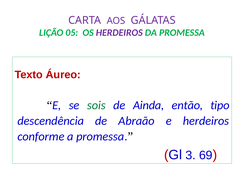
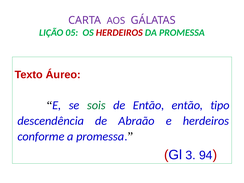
HERDEIROS colour: purple -> red (119, 33)
de Ainda: Ainda -> Então (149, 105)
69: 69 -> 94 (206, 155)
